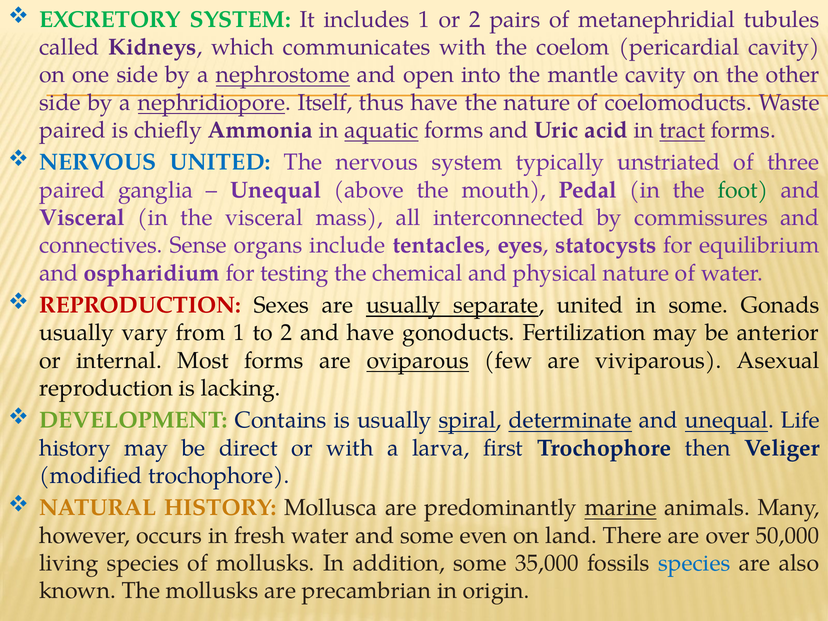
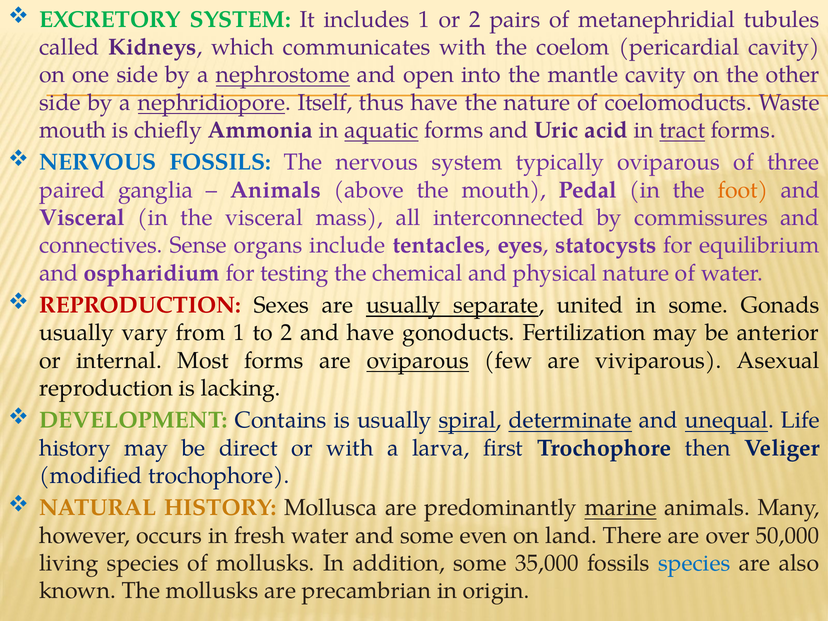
paired: paired -> mouth (73, 130)
NERVOUS UNITED: UNITED -> FOSSILS (220, 162)
typically unstriated: unstriated -> oviparous (669, 162)
Unequal: Unequal -> Animals (276, 190)
foot colour: green -> orange (743, 190)
